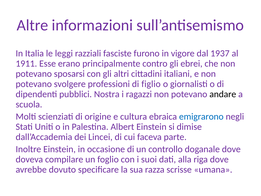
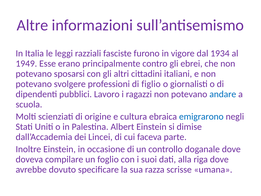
1937: 1937 -> 1934 (220, 53)
1911: 1911 -> 1949 (26, 63)
Nostra: Nostra -> Lavoro (107, 94)
andare colour: black -> blue (223, 94)
